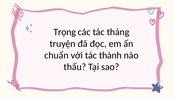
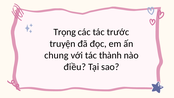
tháng: tháng -> trước (118, 32)
chuẩn: chuẩn -> chung (56, 55)
thấu: thấu -> điều (75, 67)
